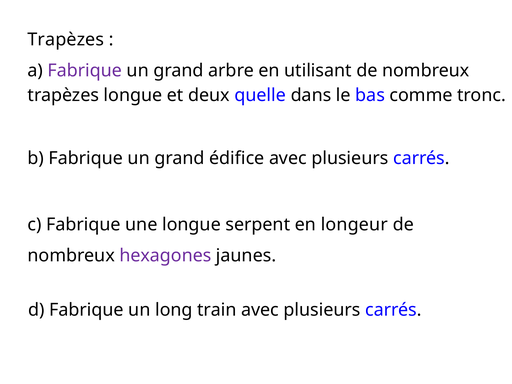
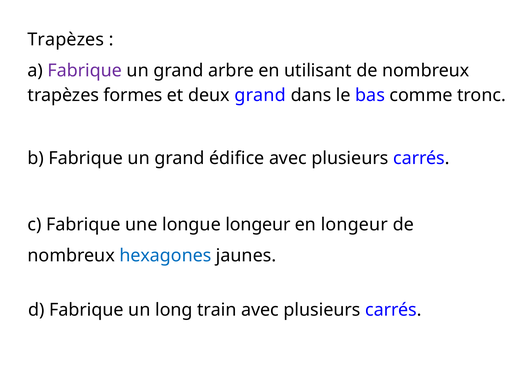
trapèzes longue: longue -> formes (133, 95)
deux quelle: quelle -> grand (260, 95)
longue serpent: serpent -> longeur (258, 225)
hexagones colour: purple -> blue (165, 256)
